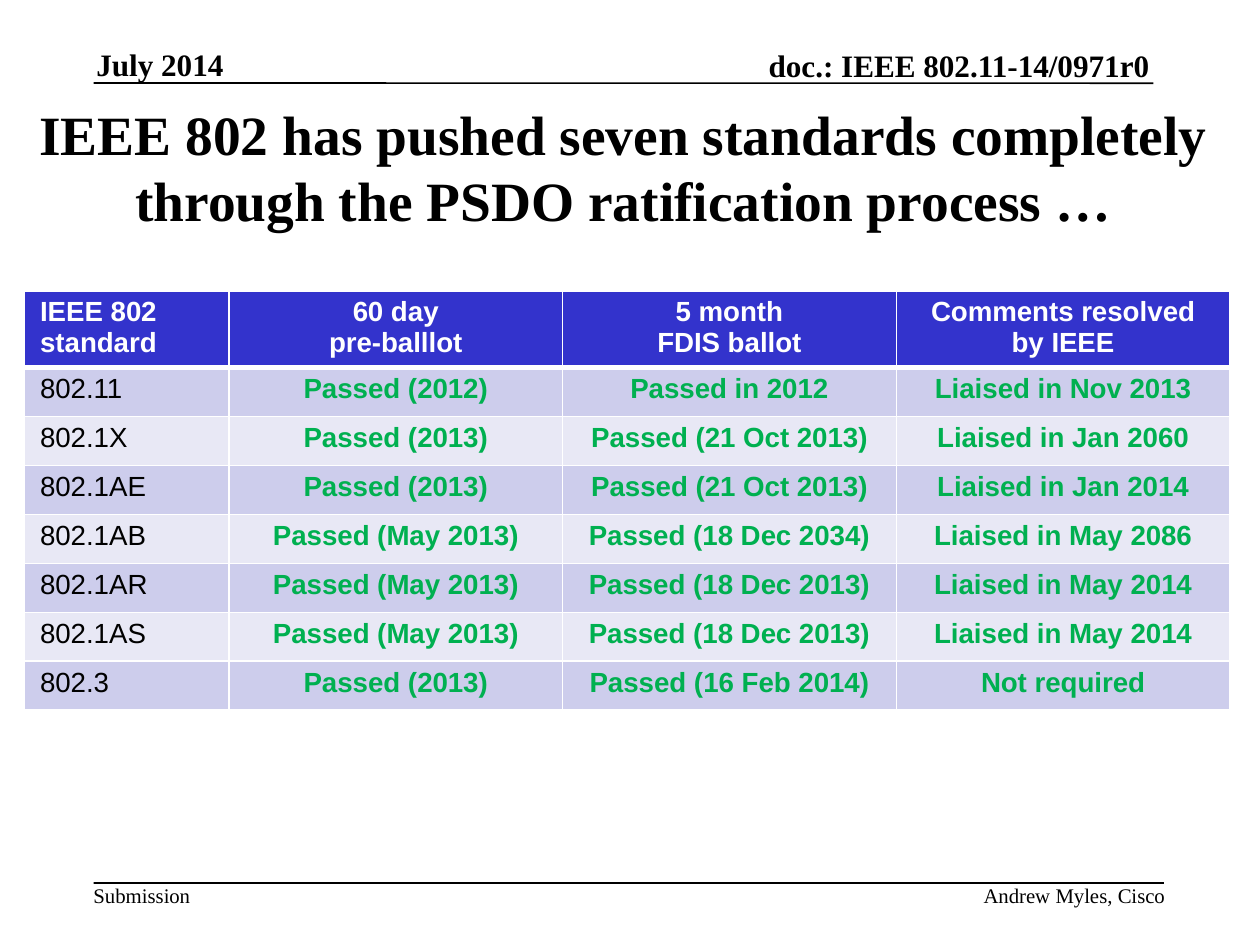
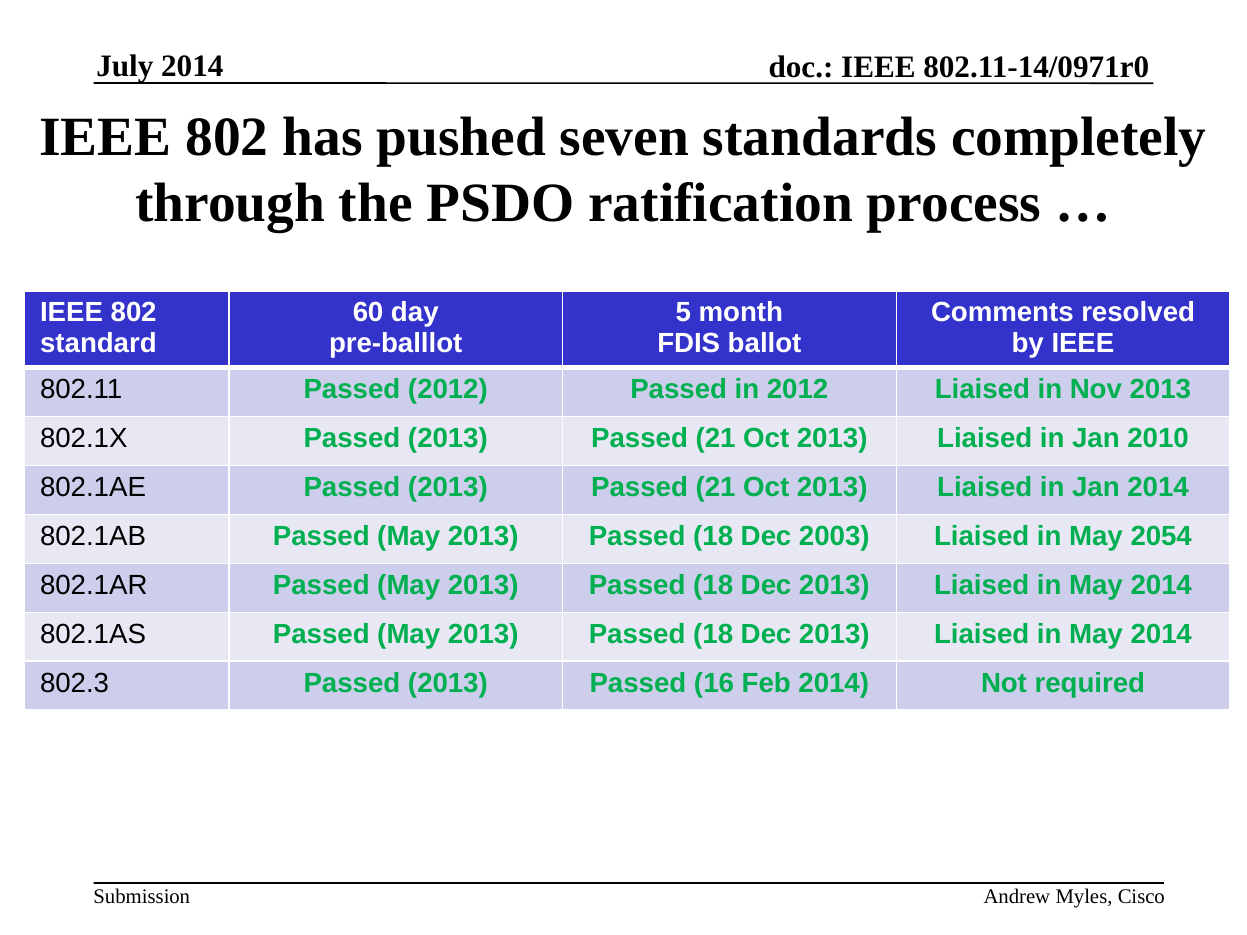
2060: 2060 -> 2010 (1158, 438)
2034: 2034 -> 2003 (834, 536)
2086: 2086 -> 2054 (1161, 536)
